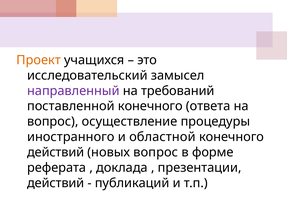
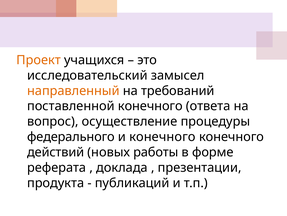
направленный colour: purple -> orange (73, 90)
иностранного: иностранного -> федерального (71, 136)
и областной: областной -> конечного (162, 136)
новых вопрос: вопрос -> работы (156, 152)
действий: действий -> продукта (56, 182)
